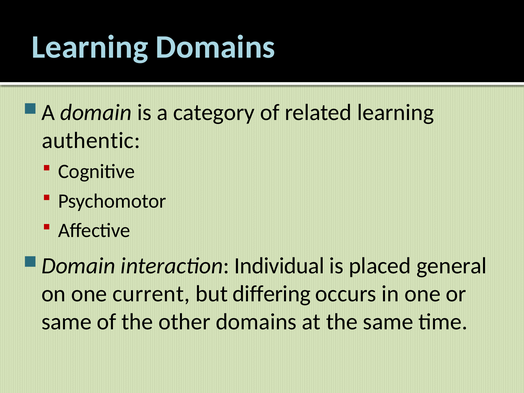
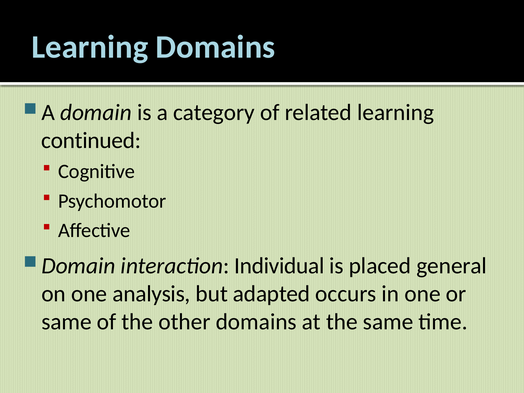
authentic: authentic -> continued (91, 141)
current: current -> analysis (151, 294)
differing: differing -> adapted (272, 294)
